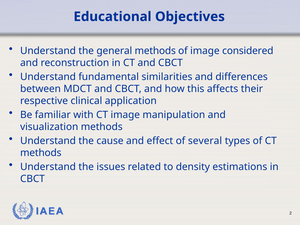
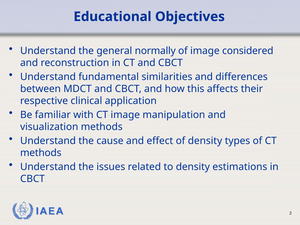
general methods: methods -> normally (155, 51)
of several: several -> density (205, 141)
